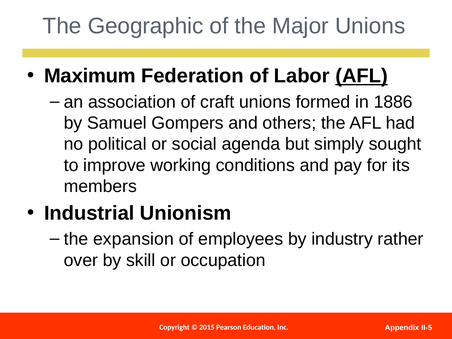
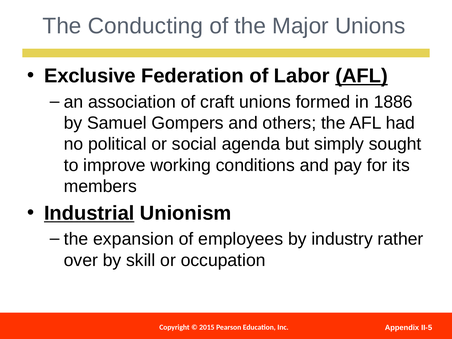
Geographic: Geographic -> Conducting (145, 26)
Maximum: Maximum -> Exclusive (90, 76)
Industrial underline: none -> present (89, 213)
